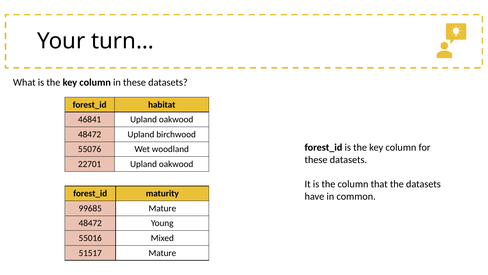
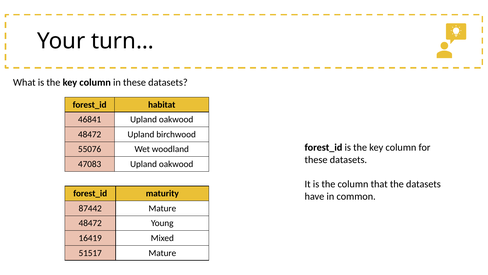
22701: 22701 -> 47083 (90, 164)
99685: 99685 -> 87442 (90, 208)
55016: 55016 -> 16419 (90, 238)
